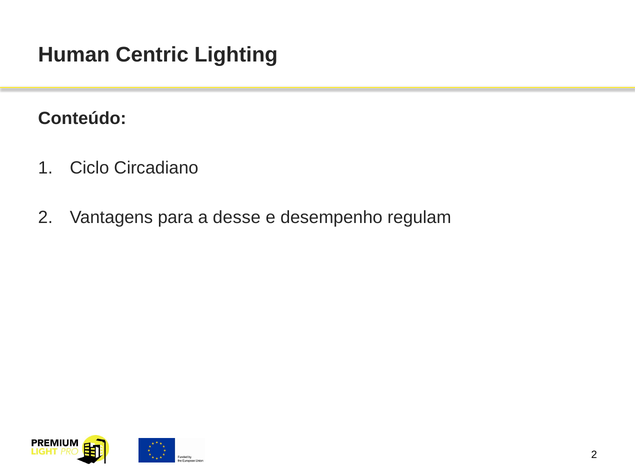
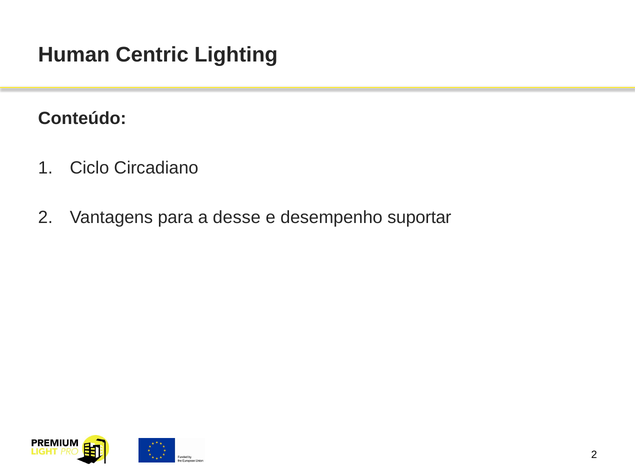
regulam: regulam -> suportar (419, 217)
